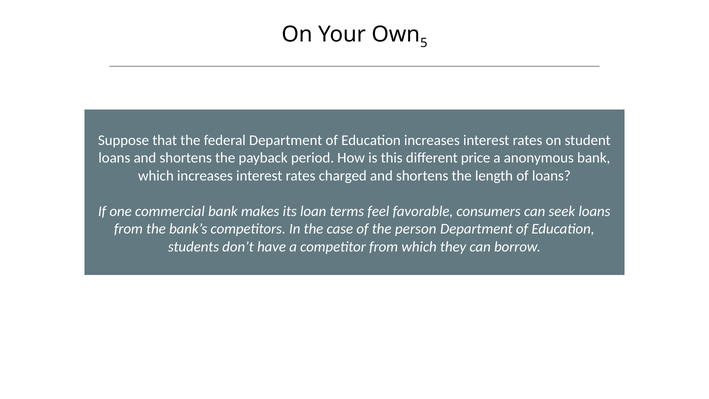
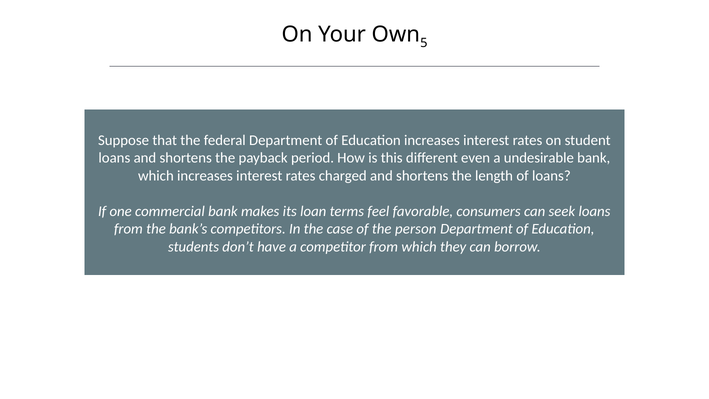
price: price -> even (476, 158)
anonymous: anonymous -> undesirable (539, 158)
